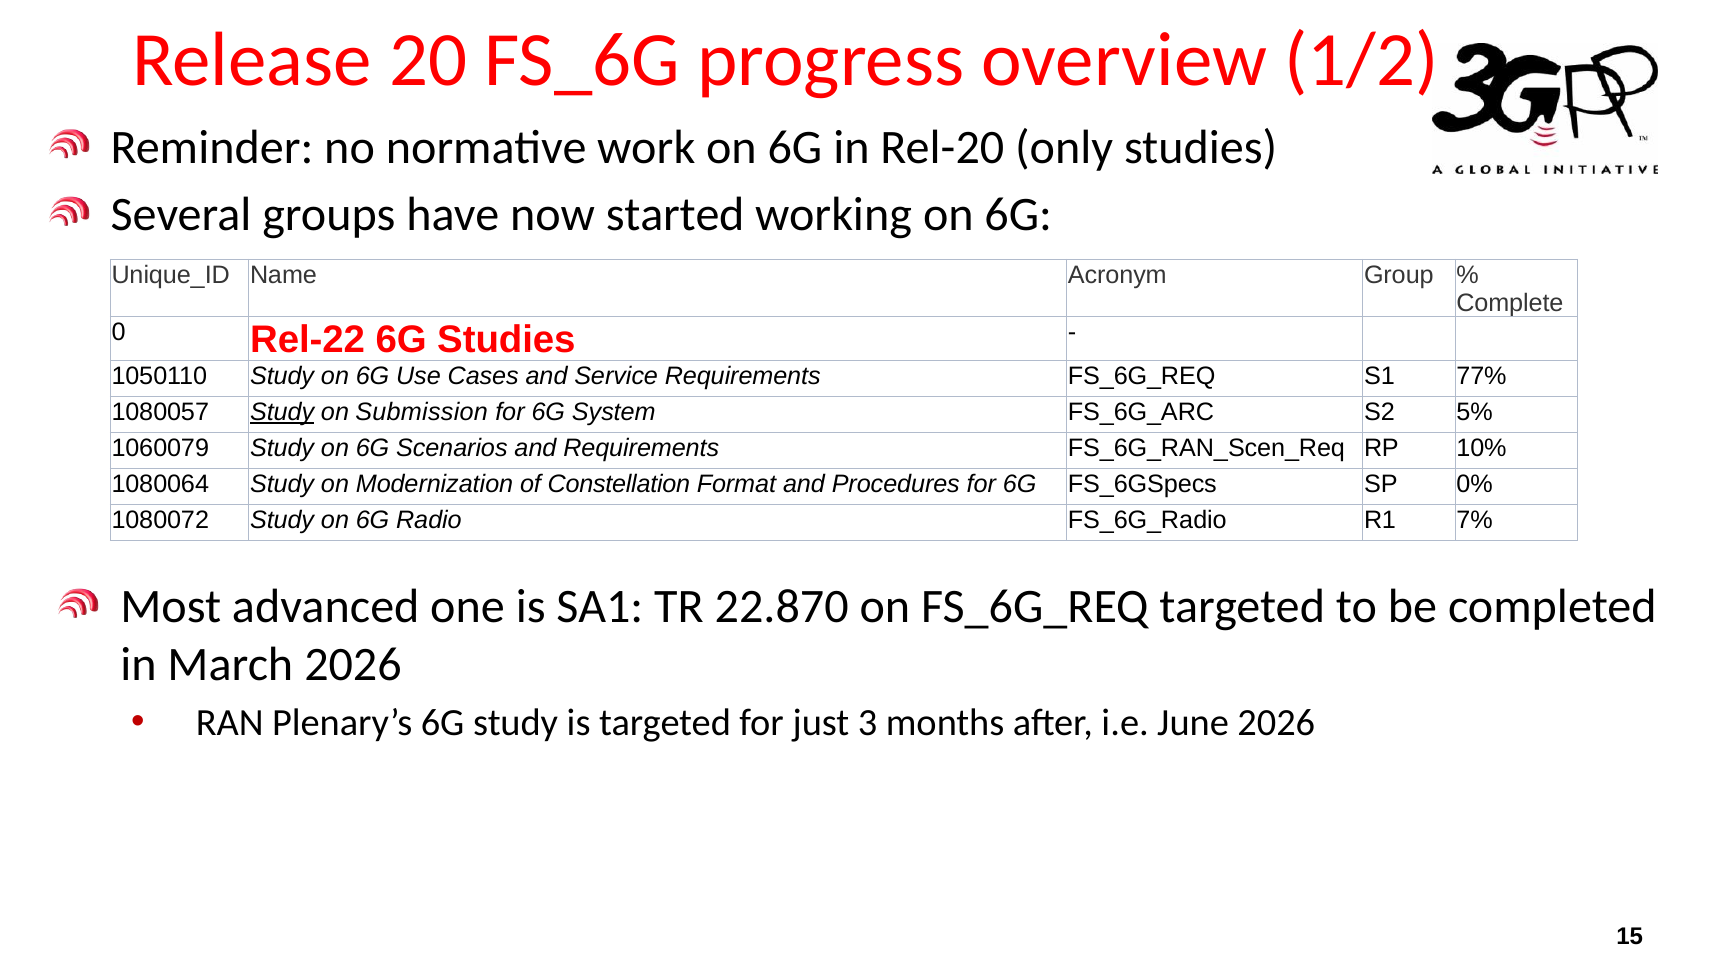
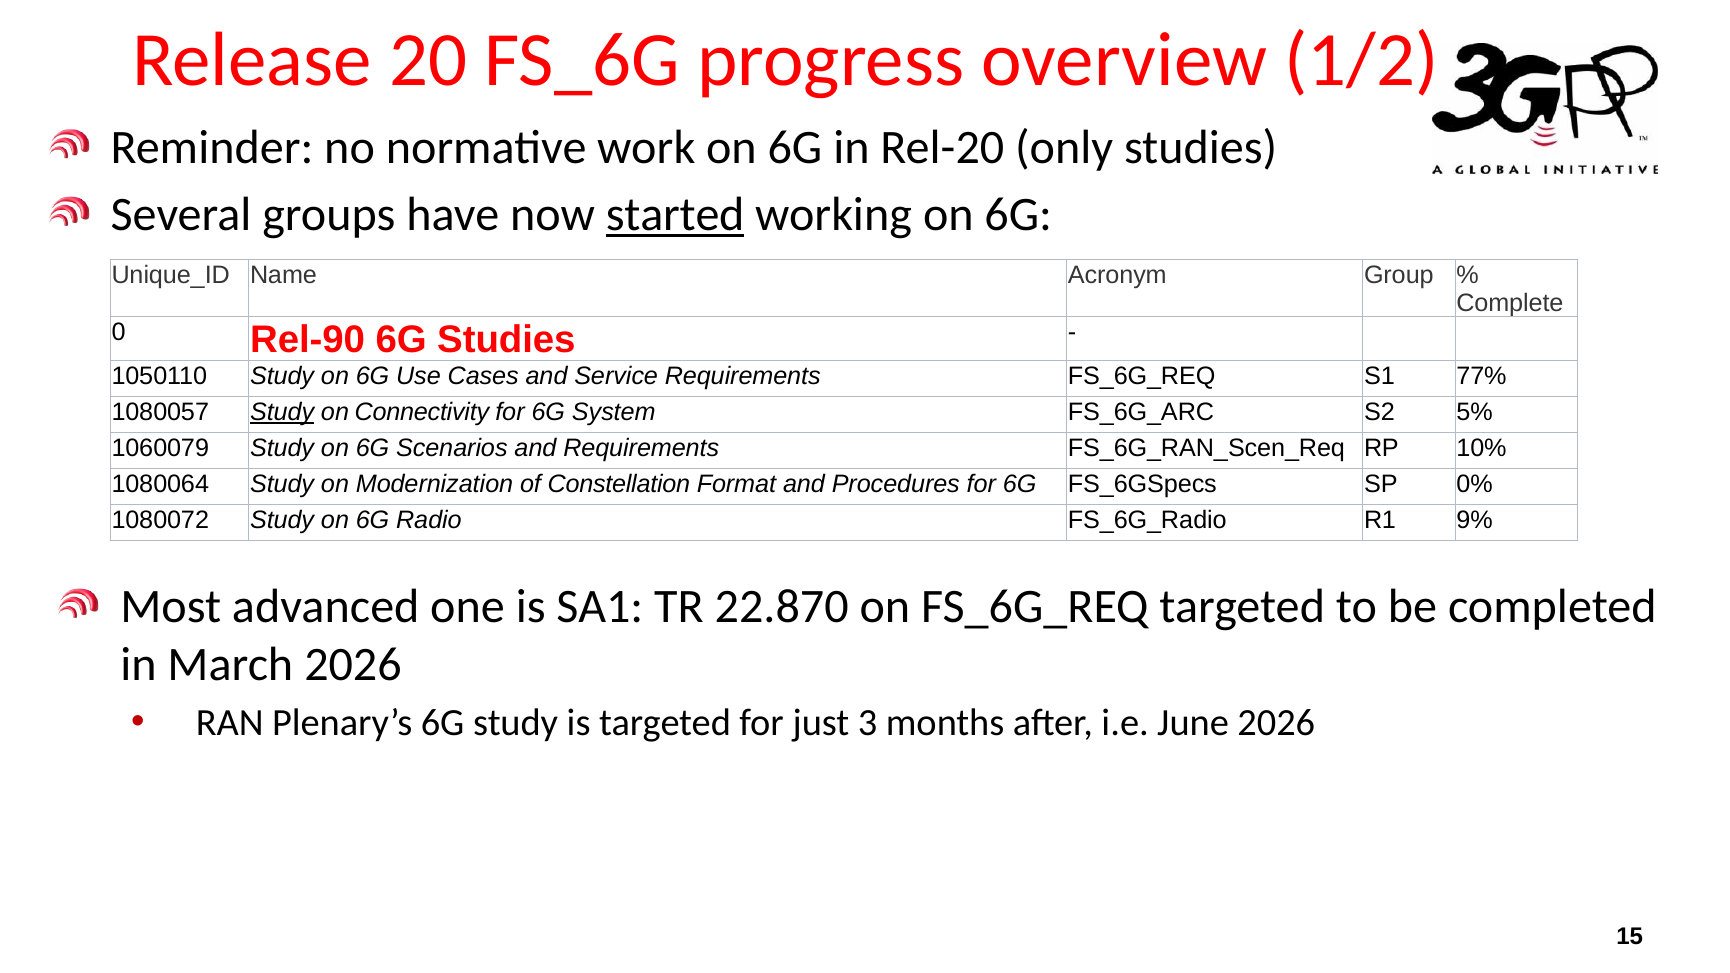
started underline: none -> present (675, 215)
Rel-22: Rel-22 -> Rel-90 (308, 340)
Submission: Submission -> Connectivity (422, 412)
7%: 7% -> 9% (1475, 520)
